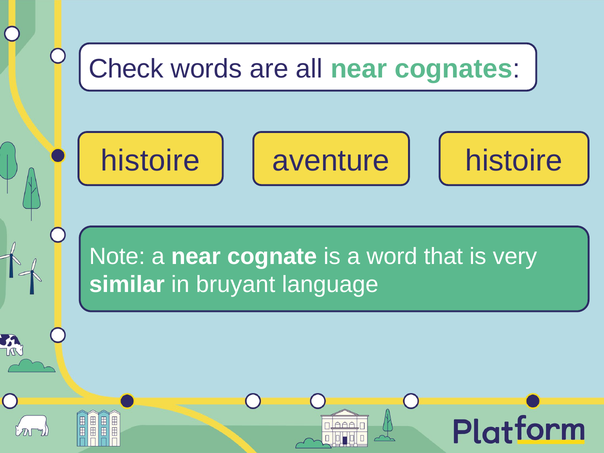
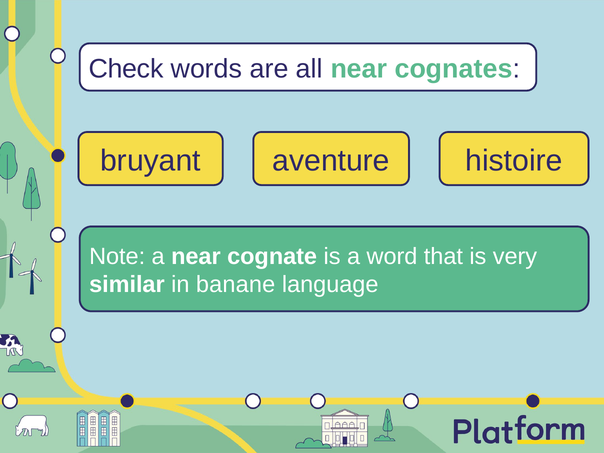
histoire: histoire -> bruyant (151, 161)
bruyant: bruyant -> banane (236, 285)
